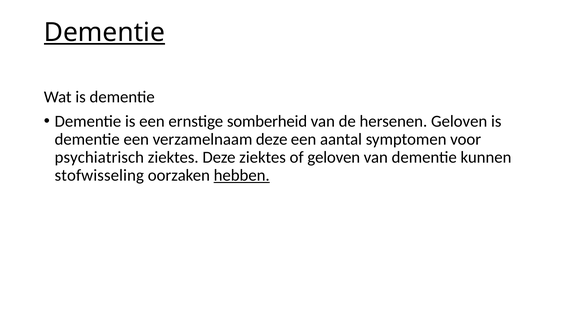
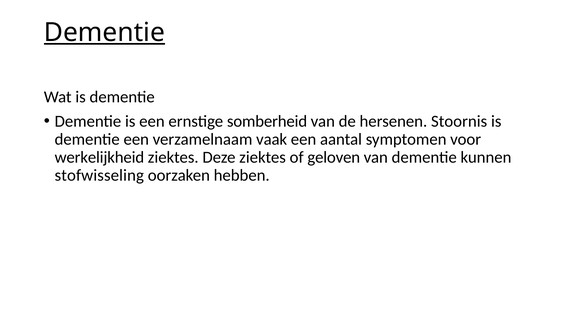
hersenen Geloven: Geloven -> Stoornis (459, 121)
verzamelnaam deze: deze -> vaak (272, 139)
psychiatrisch: psychiatrisch -> werkelijkheid (99, 158)
hebben underline: present -> none (242, 176)
